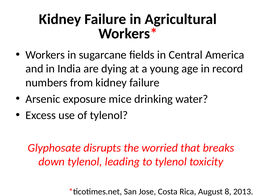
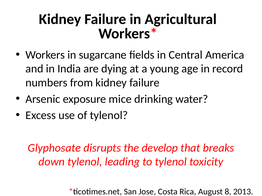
worried: worried -> develop (160, 148)
